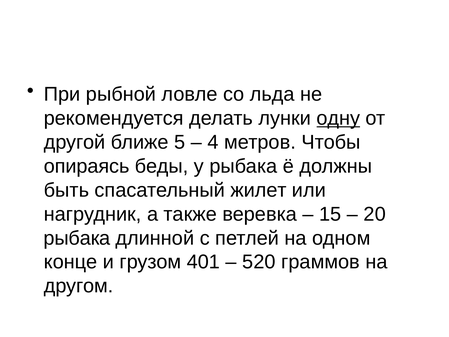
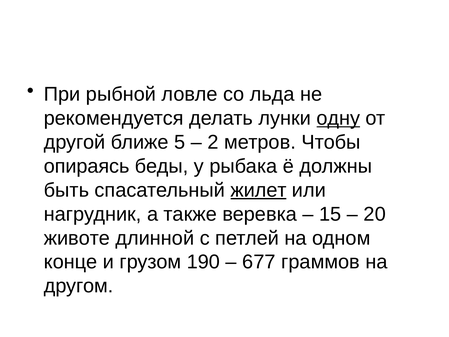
4: 4 -> 2 (213, 142)
жилет underline: none -> present (259, 190)
рыбака: рыбака -> животе (77, 238)
401: 401 -> 190 (203, 262)
520: 520 -> 677 (259, 262)
